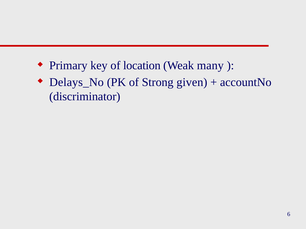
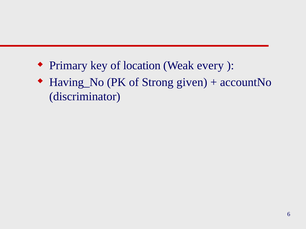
many: many -> every (210, 66)
Delays_No: Delays_No -> Having_No (77, 82)
